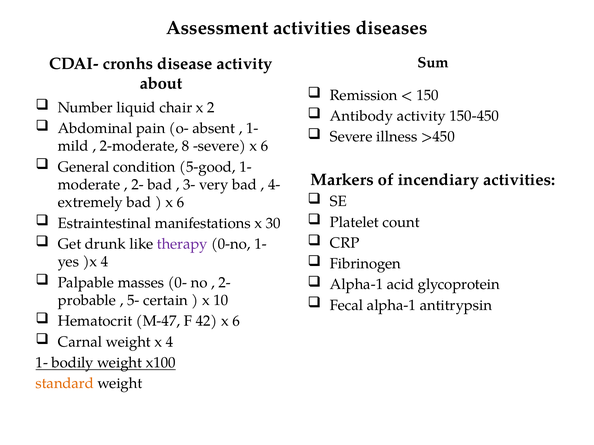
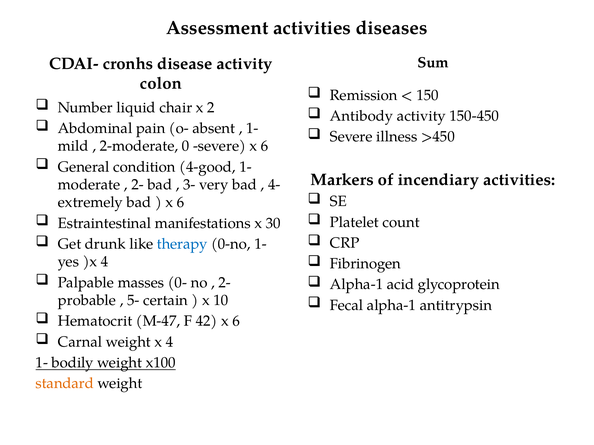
about: about -> colon (161, 84)
8: 8 -> 0 (186, 146)
5-good: 5-good -> 4-good (207, 167)
therapy colour: purple -> blue (182, 244)
